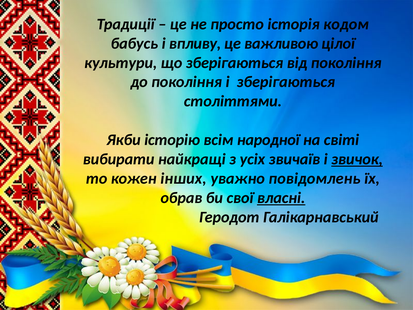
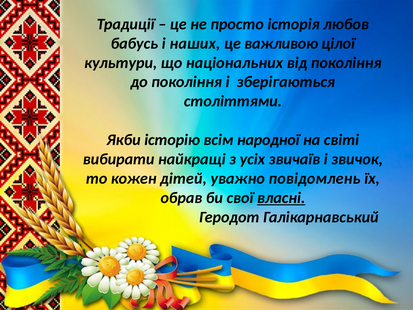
кодом: кодом -> любов (346, 24)
впливу: впливу -> наших (195, 43)
що зберігаються: зберігаються -> національних (235, 63)
звичок underline: present -> none (357, 159)
інших: інших -> дітей (183, 178)
